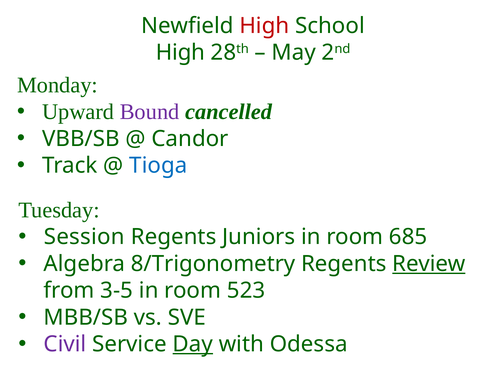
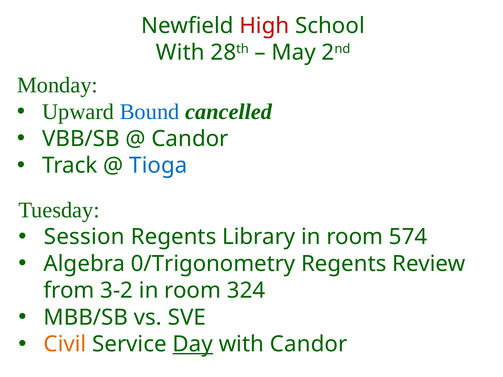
High: High -> With (180, 53)
Bound colour: purple -> blue (150, 112)
Juniors: Juniors -> Library (259, 237)
685: 685 -> 574 (408, 237)
8/Trigonometry: 8/Trigonometry -> 0/Trigonometry (213, 264)
Review underline: present -> none (429, 264)
3-5: 3-5 -> 3-2 (117, 291)
523: 523 -> 324 (246, 291)
Civil colour: purple -> orange (65, 344)
with Odessa: Odessa -> Candor (309, 344)
